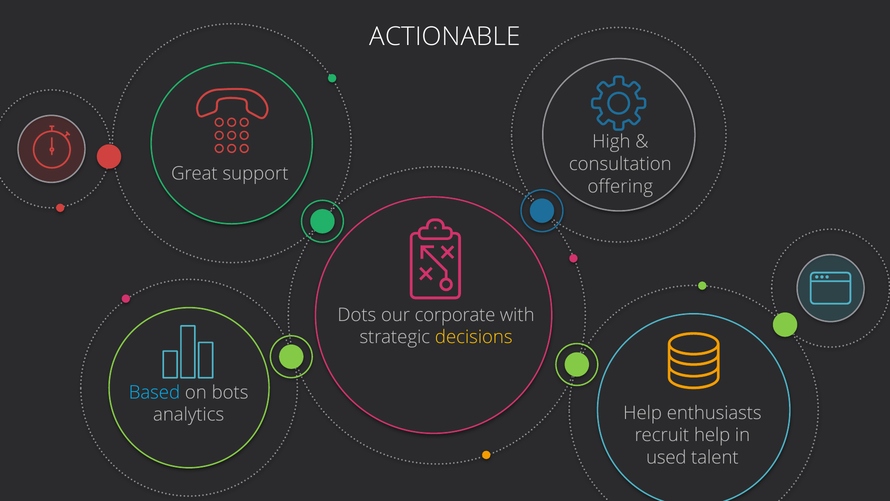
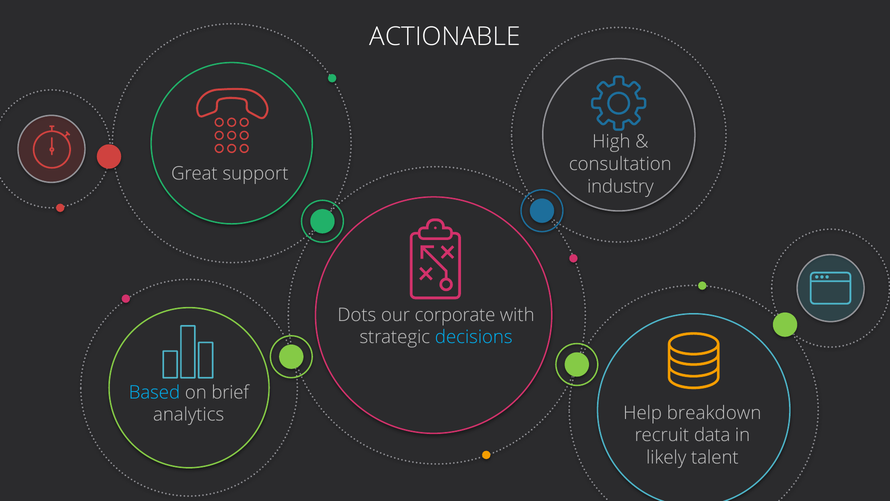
offering: offering -> industry (620, 186)
decisions colour: yellow -> light blue (474, 337)
bots: bots -> brief (230, 392)
enthusiasts: enthusiasts -> breakdown (714, 413)
recruit help: help -> data (712, 435)
used: used -> likely (666, 457)
